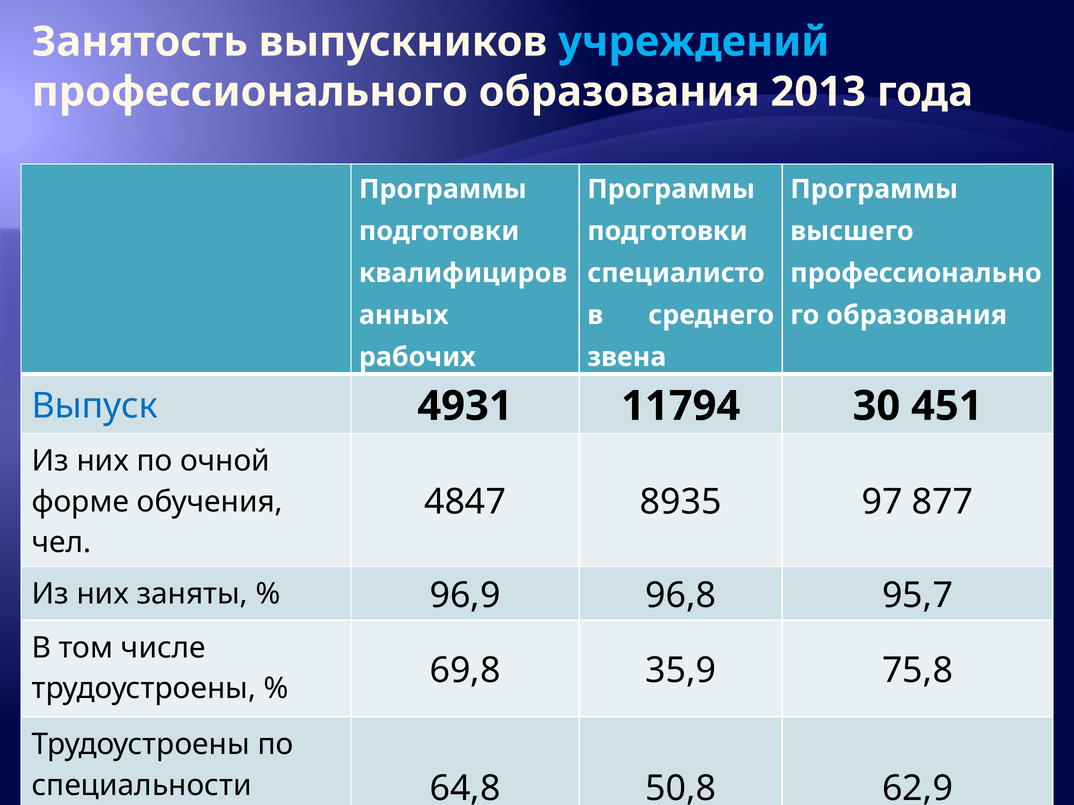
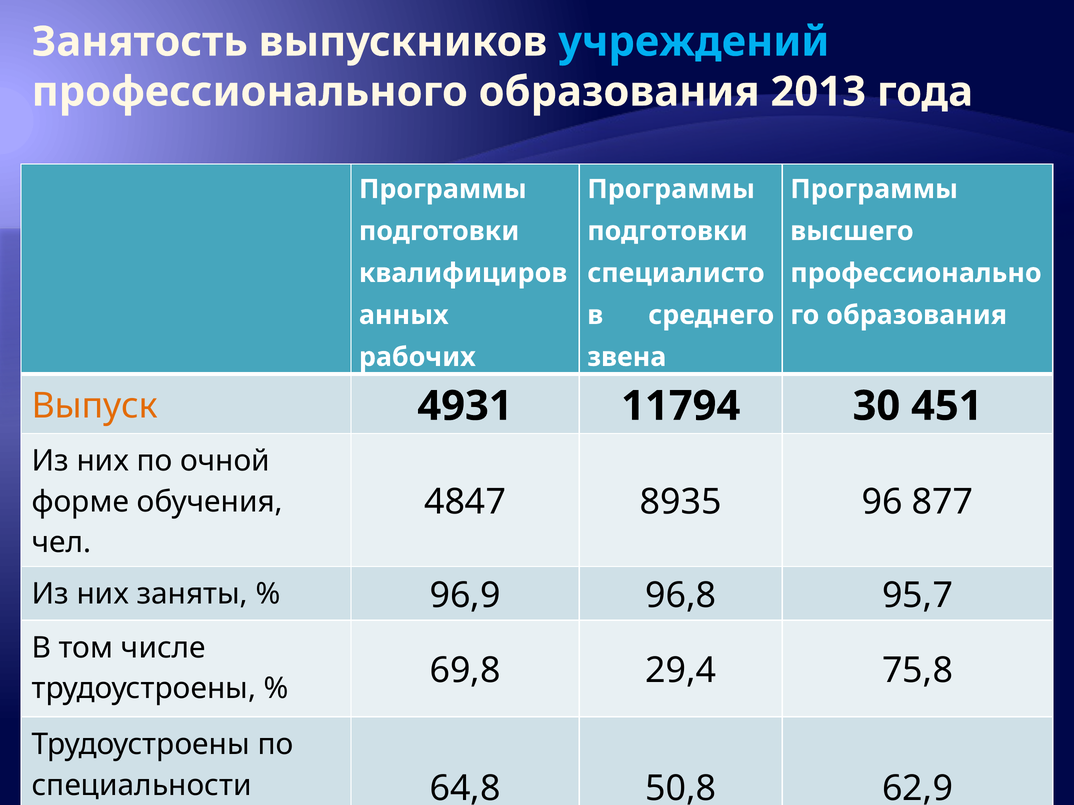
Выпуск colour: blue -> orange (95, 406)
97: 97 -> 96 (882, 502)
35,9: 35,9 -> 29,4 (681, 671)
